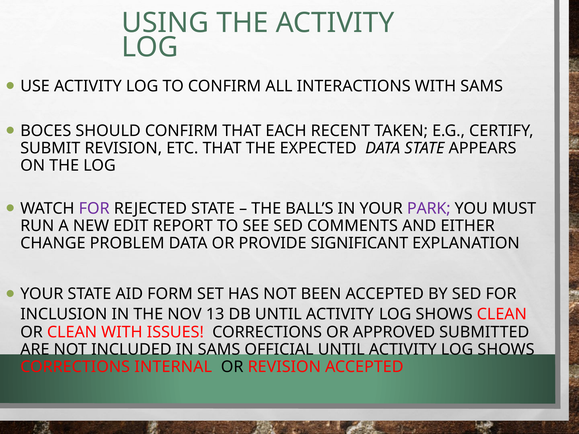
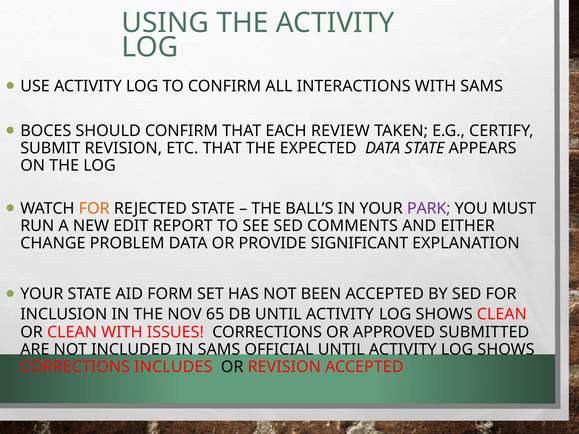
RECENT: RECENT -> REVIEW (340, 131)
FOR colour: purple -> orange (94, 209)
13: 13 -> 65 (215, 314)
INTERNAL: INTERNAL -> INCLUDES (173, 367)
